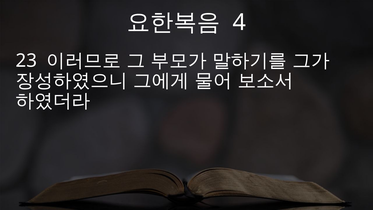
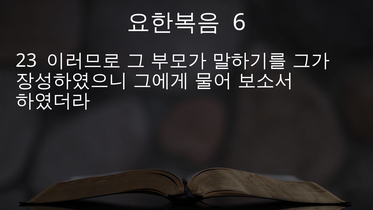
4: 4 -> 6 (239, 22)
